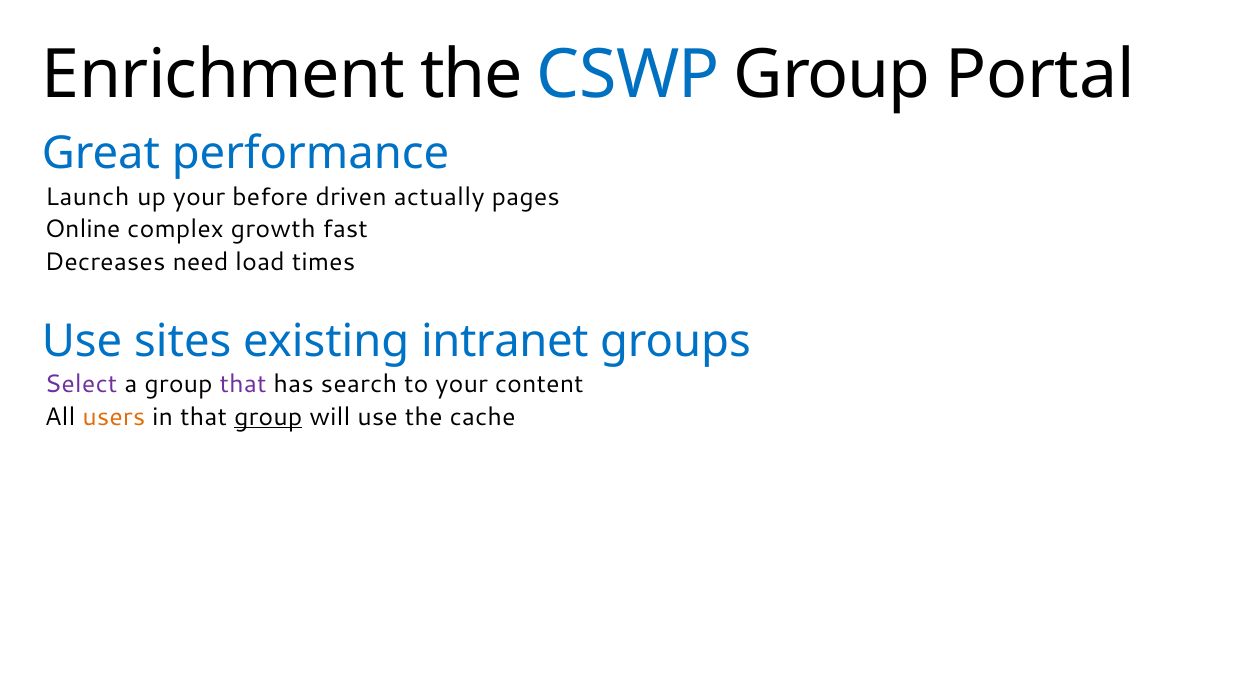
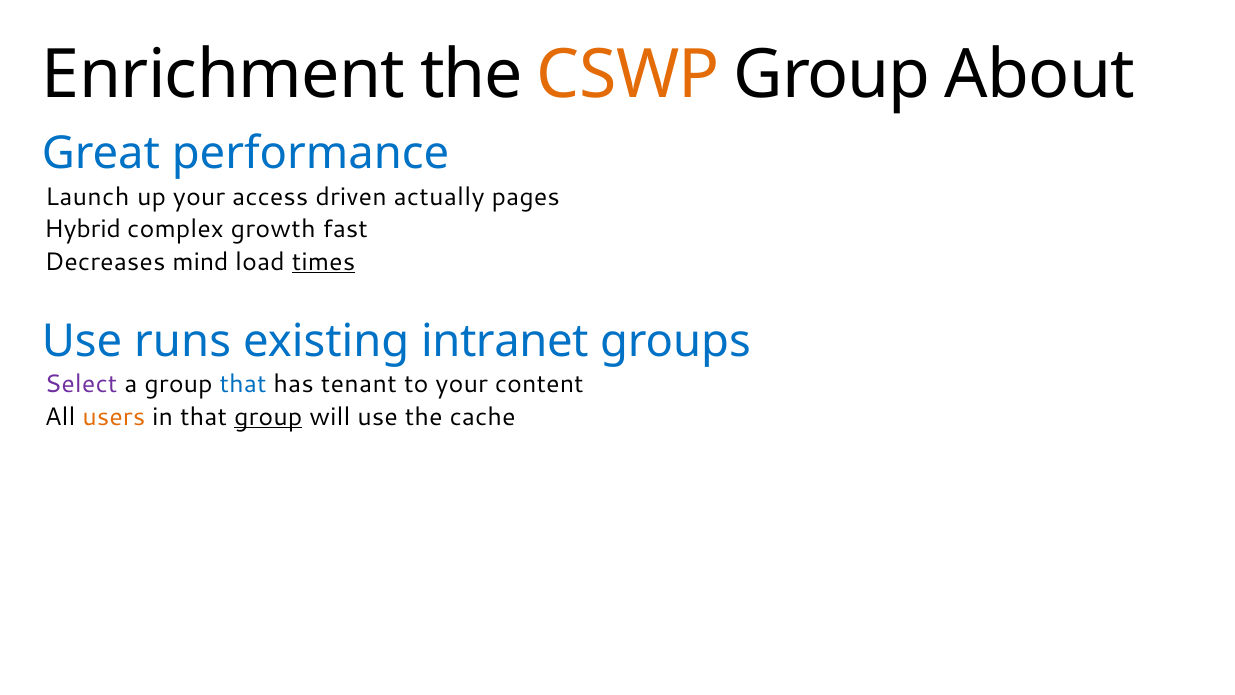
CSWP colour: blue -> orange (628, 75)
Portal: Portal -> About (1040, 75)
before: before -> access (270, 197)
Online: Online -> Hybrid (83, 229)
need: need -> mind (201, 262)
times underline: none -> present (324, 262)
sites: sites -> runs (183, 341)
that colour: purple -> blue (243, 384)
search: search -> tenant (359, 384)
